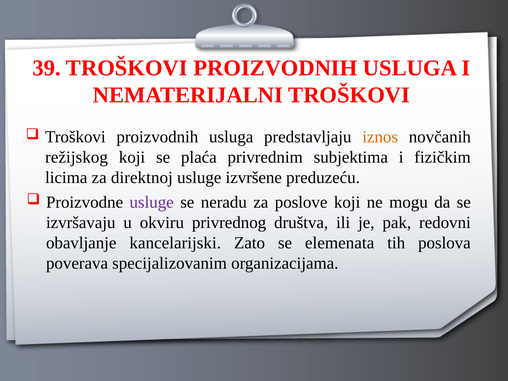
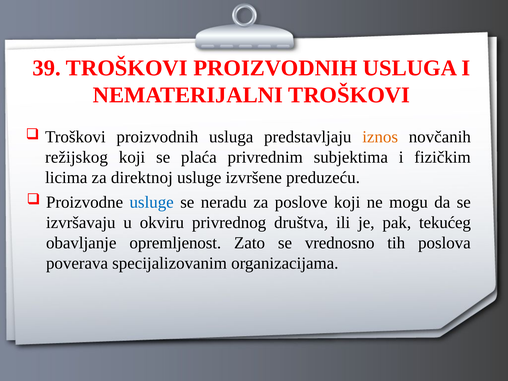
usluge colour: purple -> blue (152, 202)
redovni: redovni -> tekućeg (445, 223)
kancelarijski: kancelarijski -> opremljenost (175, 243)
elemenata: elemenata -> vrednosno (340, 243)
